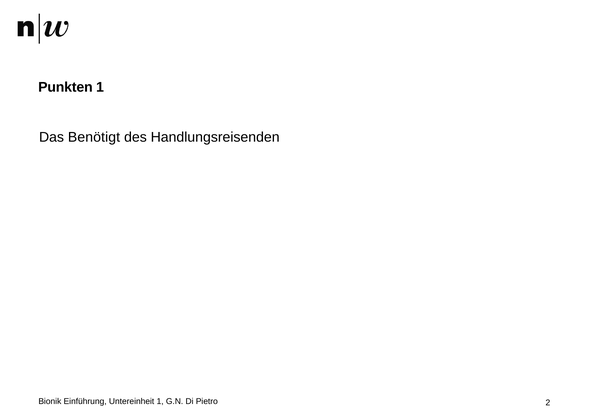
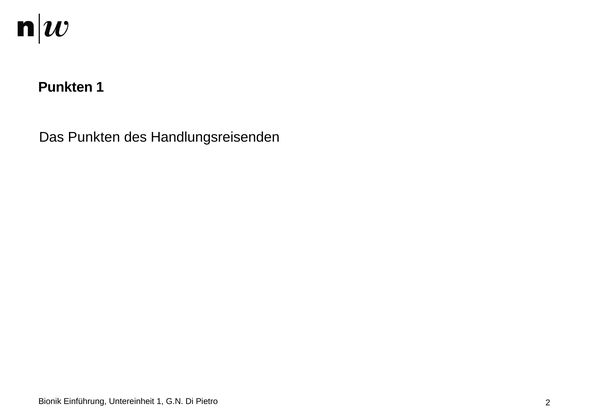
Das Benötigt: Benötigt -> Punkten (94, 137)
